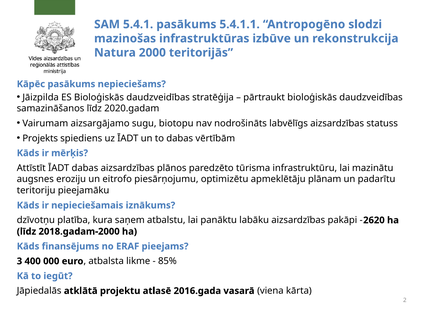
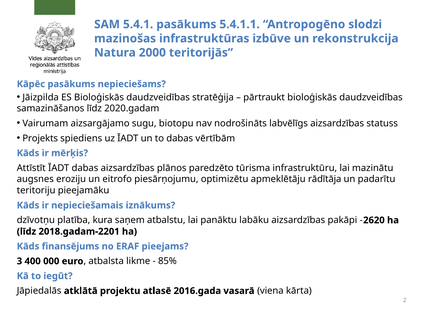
plānam: plānam -> rādītāja (325, 180)
2018.gadam-2000: 2018.gadam-2000 -> 2018.gadam-2201 (79, 232)
